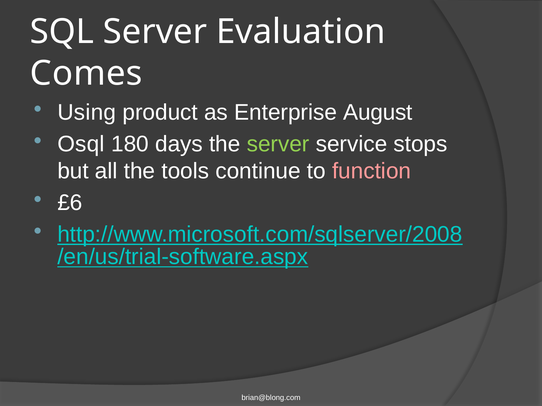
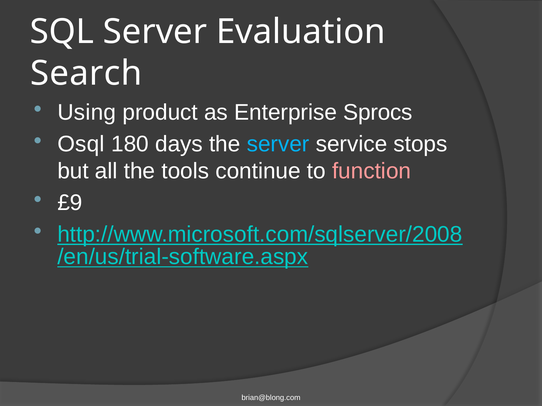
Comes: Comes -> Search (86, 73)
August: August -> Sprocs (378, 113)
server colour: light green -> light blue (278, 144)
£6: £6 -> £9 (70, 203)
